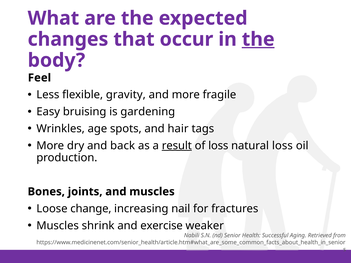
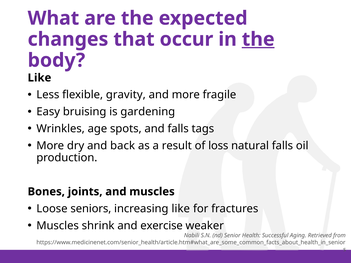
Feel: Feel -> Like (39, 78)
and hair: hair -> falls (178, 129)
result underline: present -> none (177, 146)
natural loss: loss -> falls (282, 146)
change: change -> seniors (91, 209)
increasing nail: nail -> like (181, 209)
